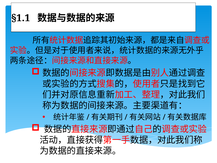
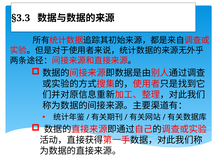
§1.1: §1.1 -> §3.3 (21, 18)
